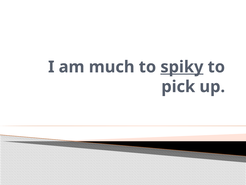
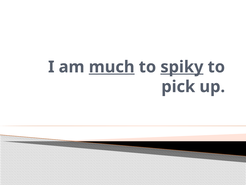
much underline: none -> present (112, 67)
